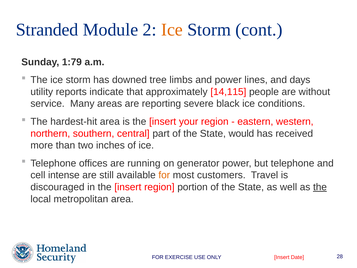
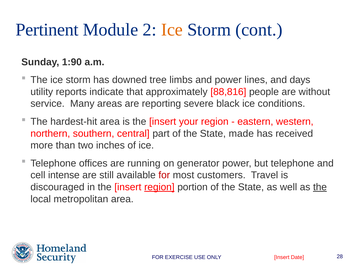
Stranded: Stranded -> Pertinent (47, 30)
1:79: 1:79 -> 1:90 (72, 62)
14,115: 14,115 -> 88,816 (228, 92)
would: would -> made (241, 133)
for colour: orange -> red (164, 175)
region underline: none -> present (159, 187)
